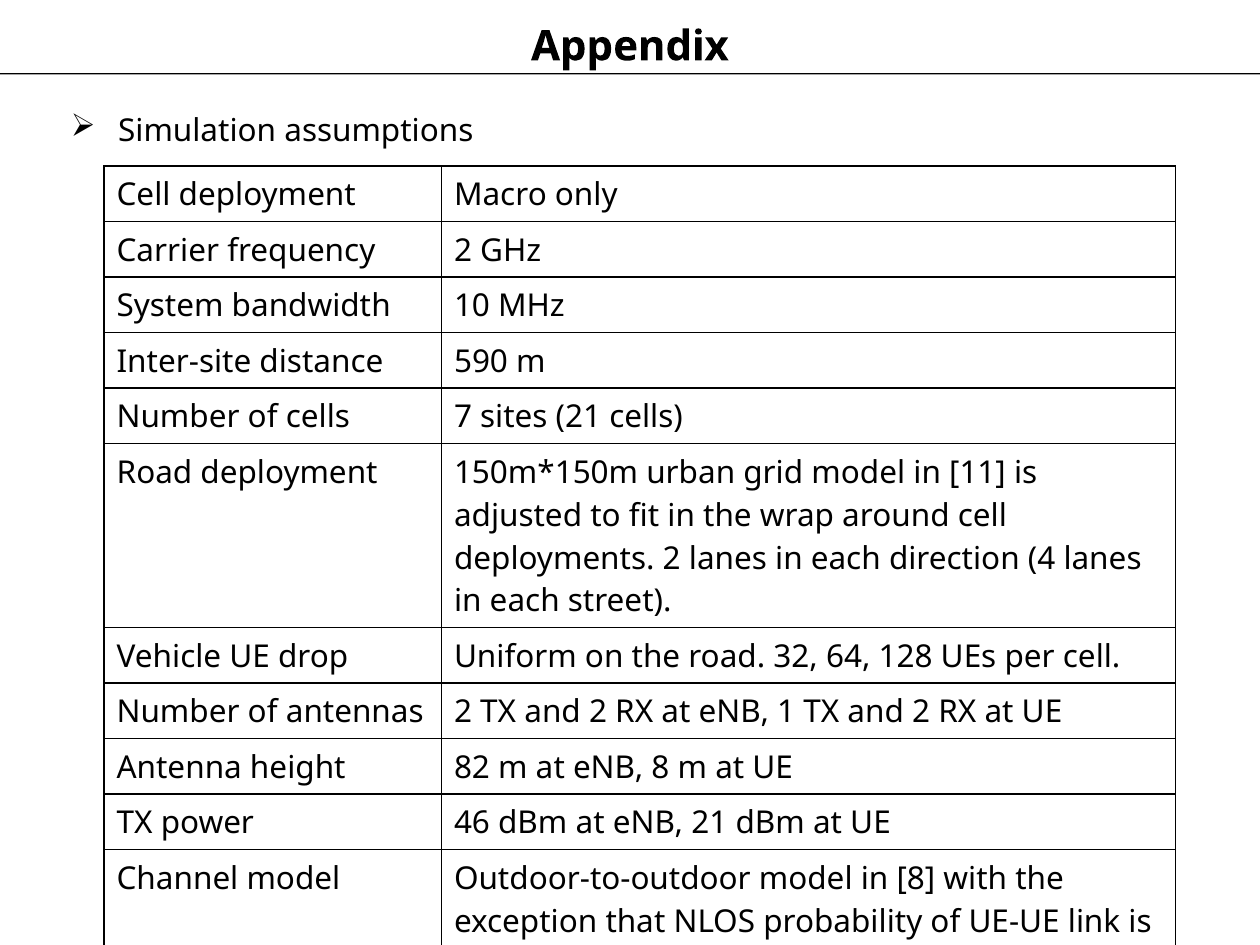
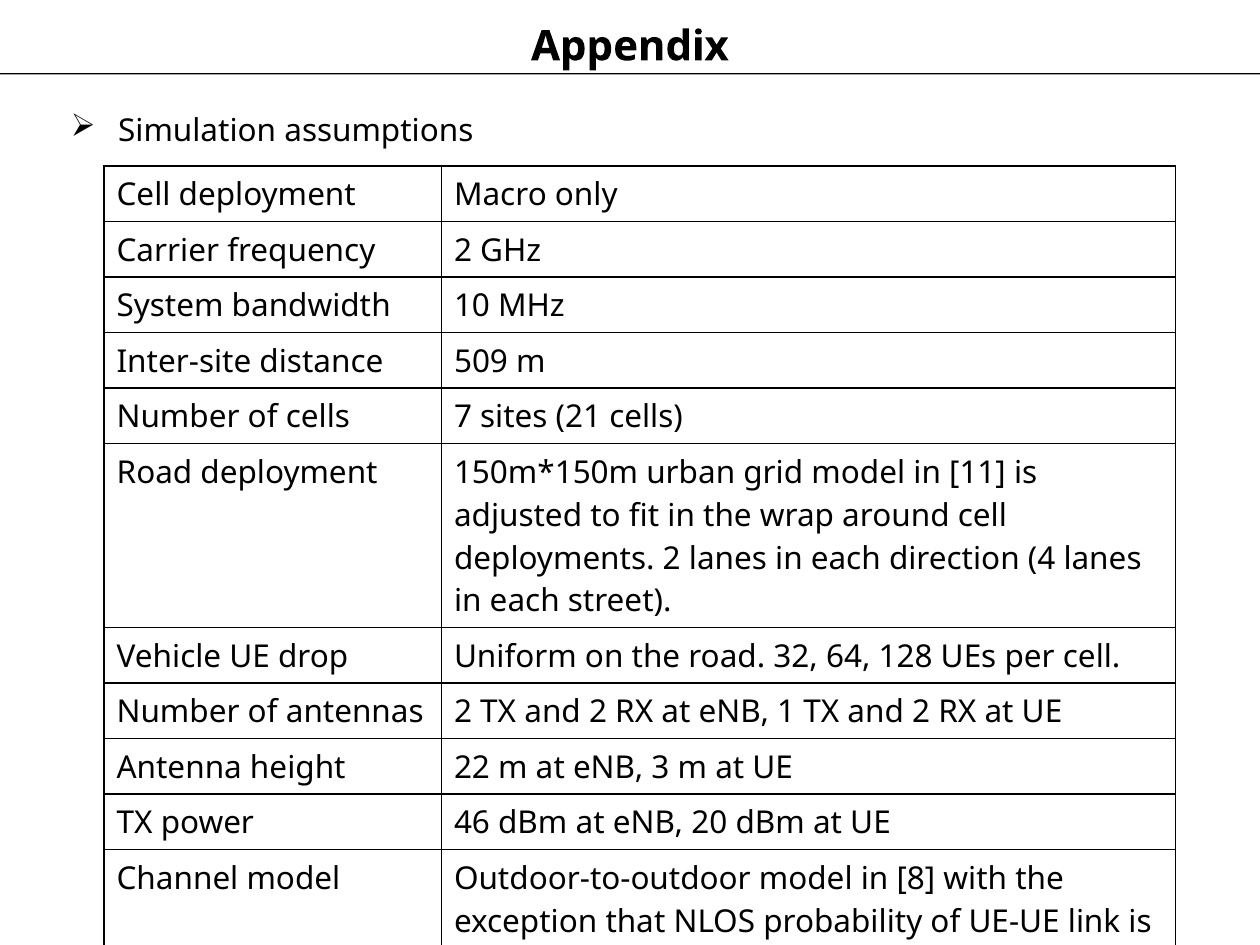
590: 590 -> 509 (481, 362)
82: 82 -> 22 (472, 768)
eNB 8: 8 -> 3 (660, 768)
eNB 21: 21 -> 20 (709, 824)
